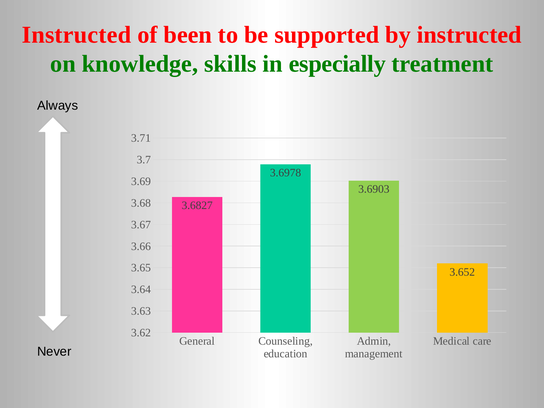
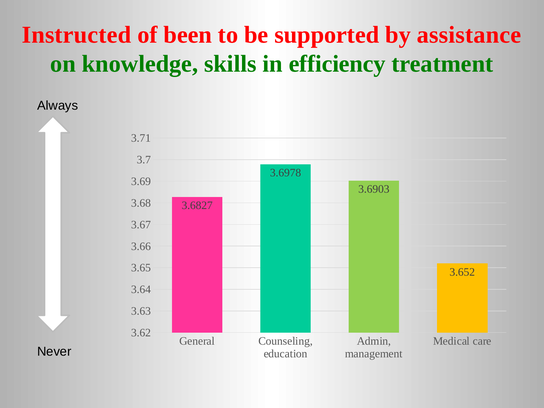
by instructed: instructed -> assistance (469, 35)
especially: especially -> efficiency (337, 64)
